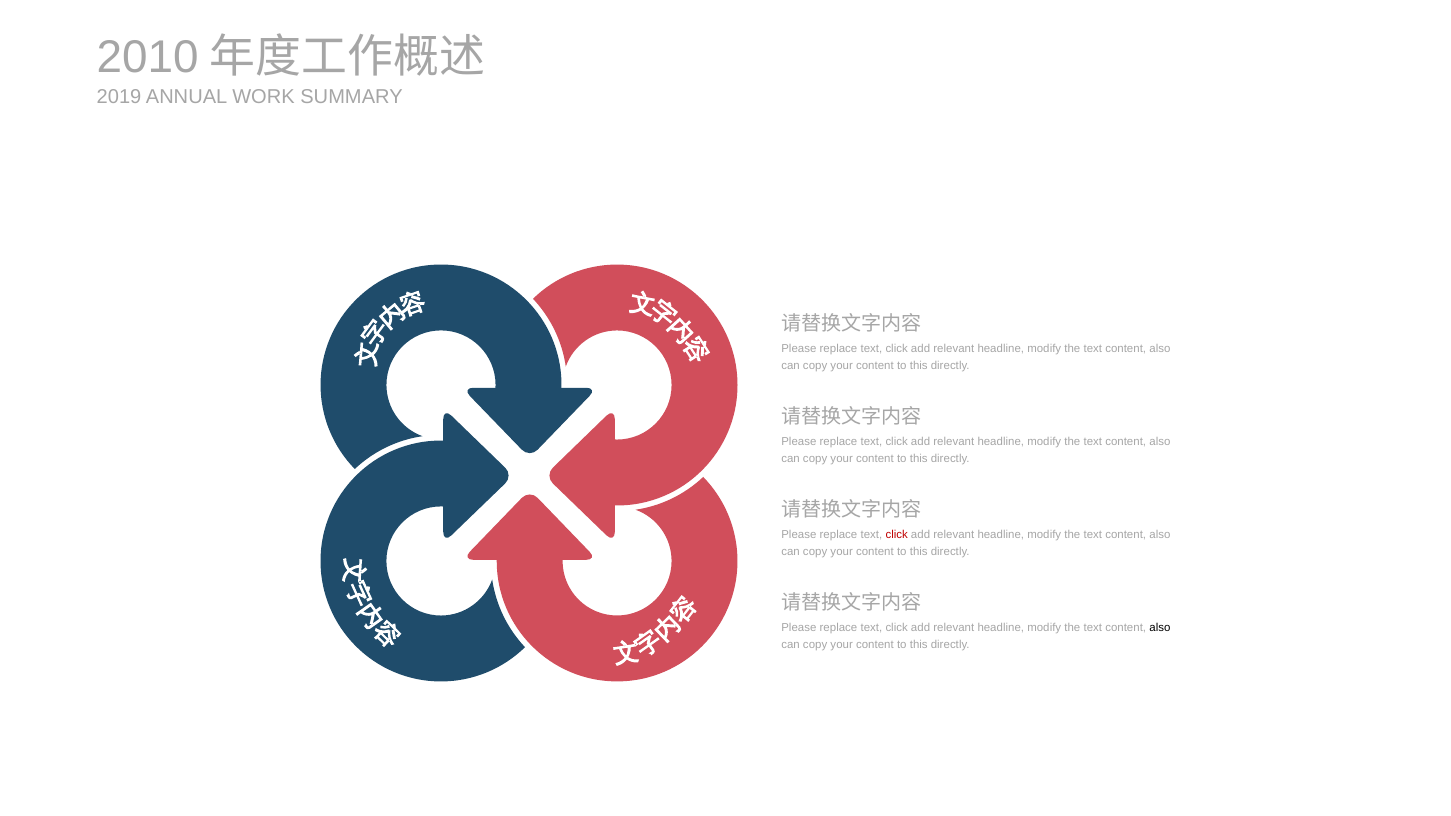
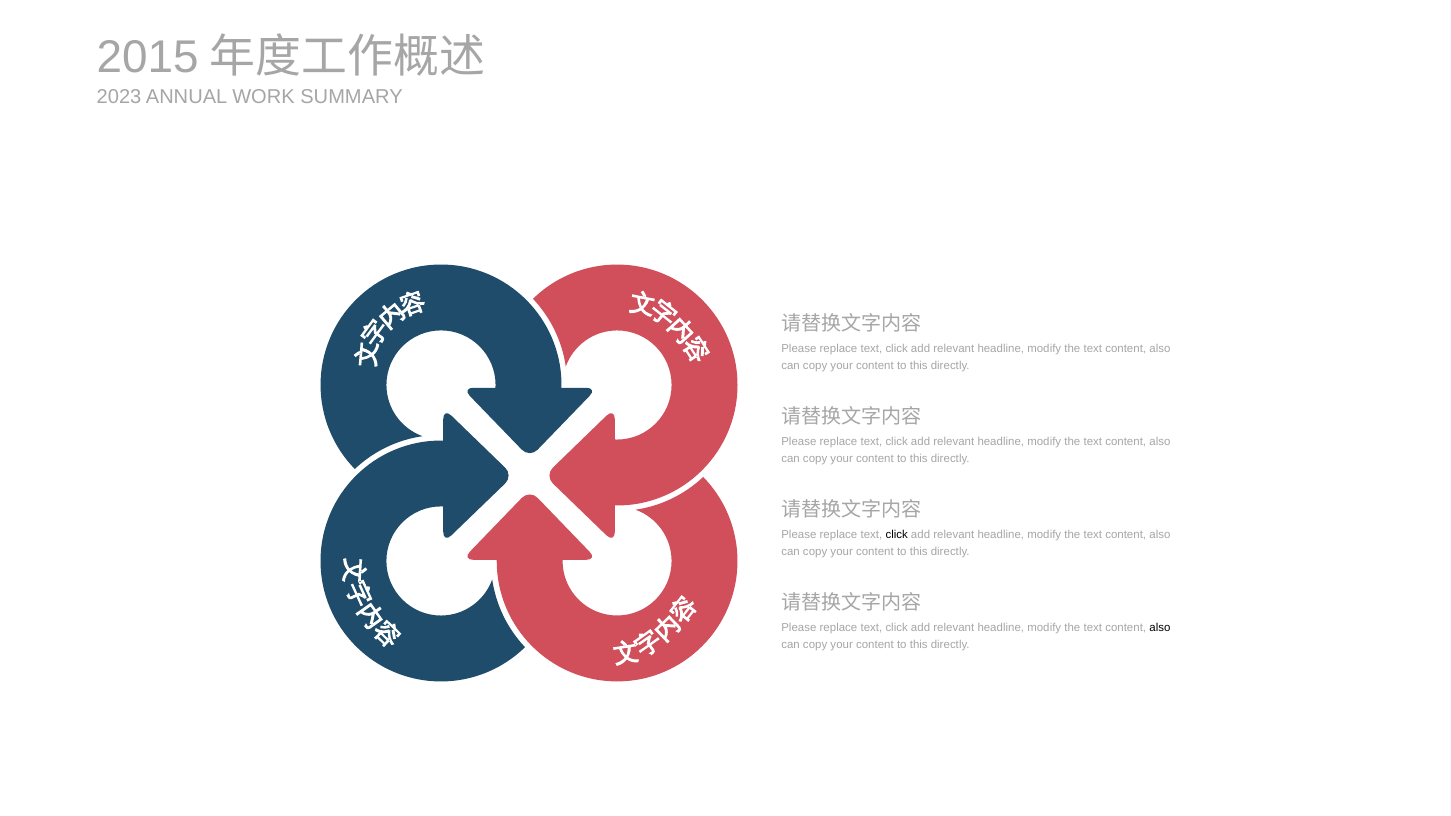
2010: 2010 -> 2015 (148, 57)
2019: 2019 -> 2023 (119, 97)
click colour: red -> black (897, 535)
